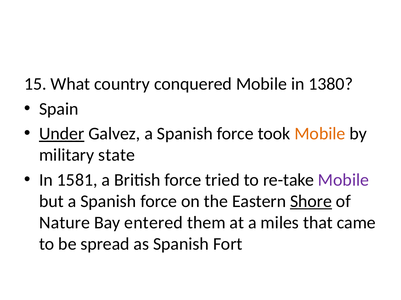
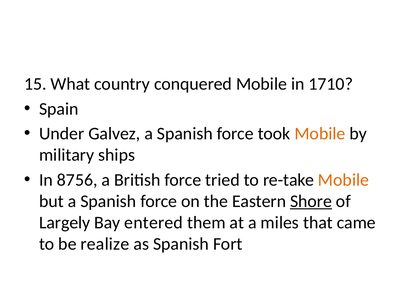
1380: 1380 -> 1710 (331, 84)
Under underline: present -> none (62, 134)
state: state -> ships (117, 155)
1581: 1581 -> 8756 (77, 180)
Mobile colour: purple -> orange (344, 180)
Nature: Nature -> Largely (65, 223)
spread: spread -> realize (105, 245)
